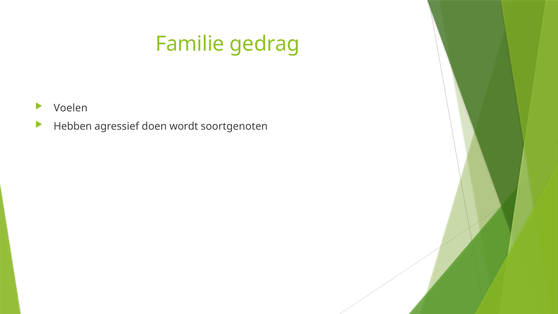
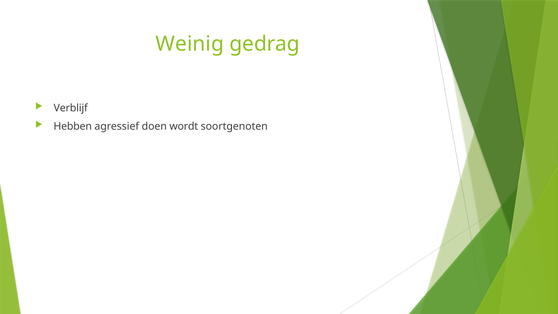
Familie: Familie -> Weinig (190, 44)
Voelen: Voelen -> Verblijf (71, 108)
